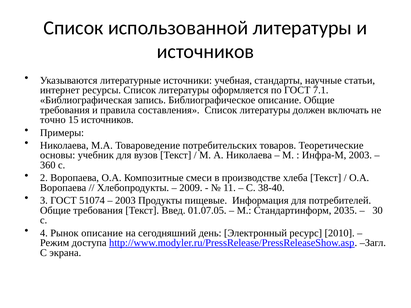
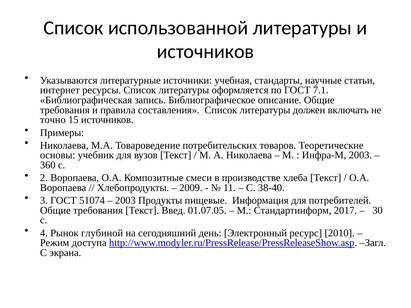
2035: 2035 -> 2017 (345, 211)
Рынок описание: описание -> глубиной (102, 233)
